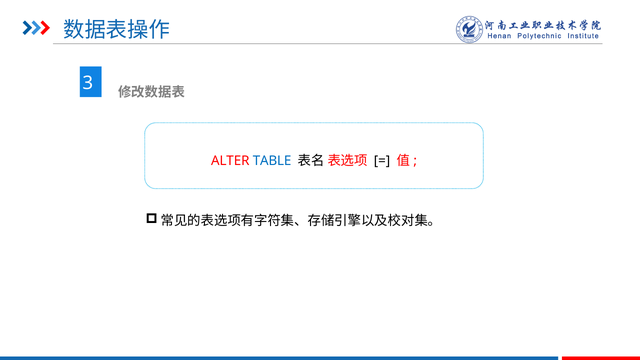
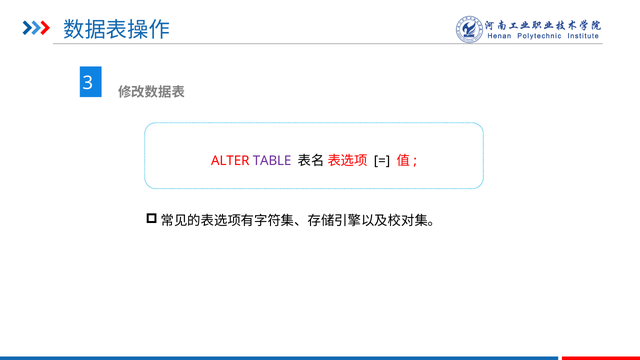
TABLE colour: blue -> purple (272, 161)
